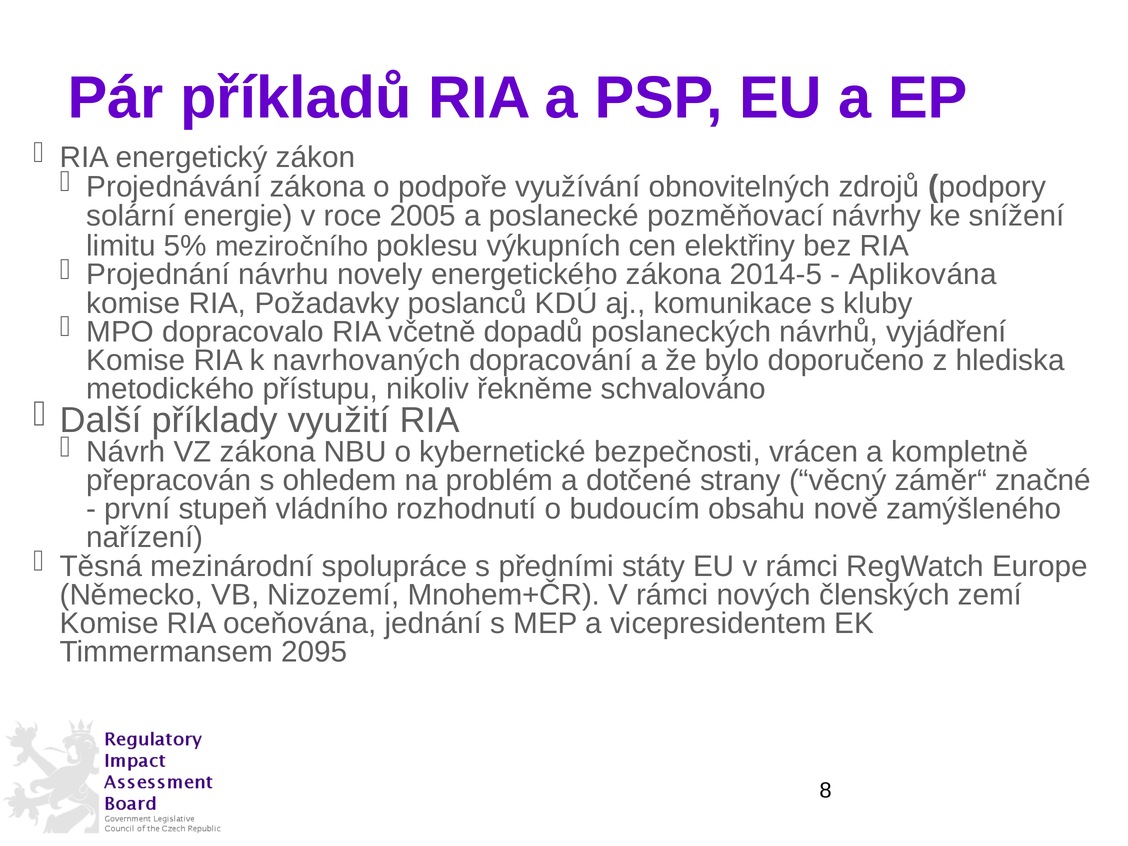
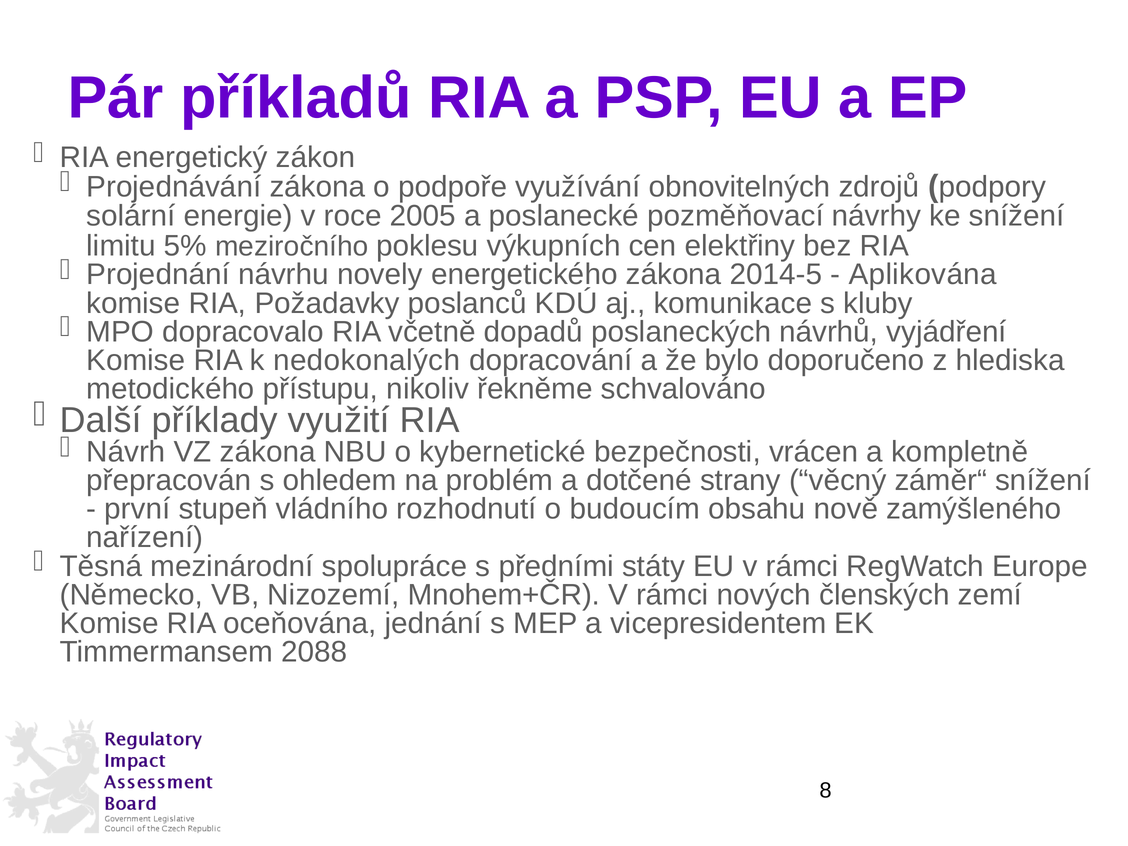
navrhovaných: navrhovaných -> nedokonalých (367, 360)
záměr“ značné: značné -> snížení (1043, 481)
2095: 2095 -> 2088 (314, 652)
